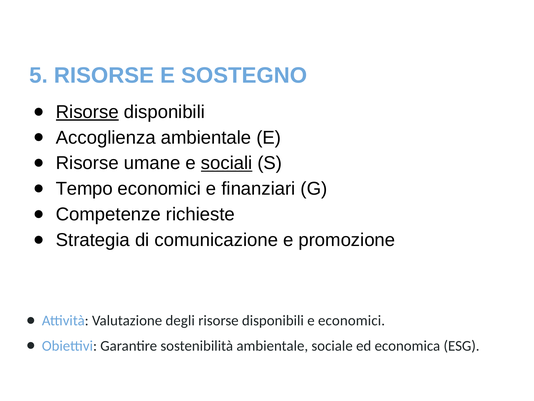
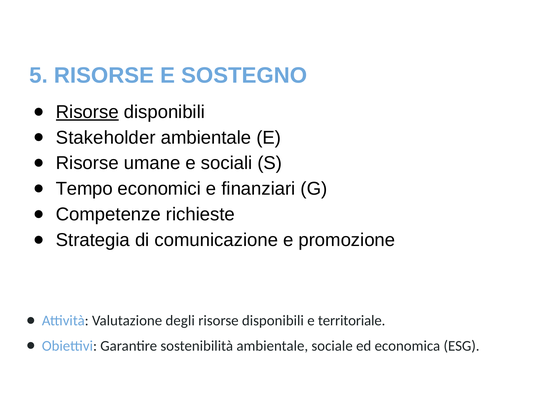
Accoglienza: Accoglienza -> Stakeholder (106, 137)
sociali underline: present -> none (227, 163)
e economici: economici -> territoriale (352, 320)
